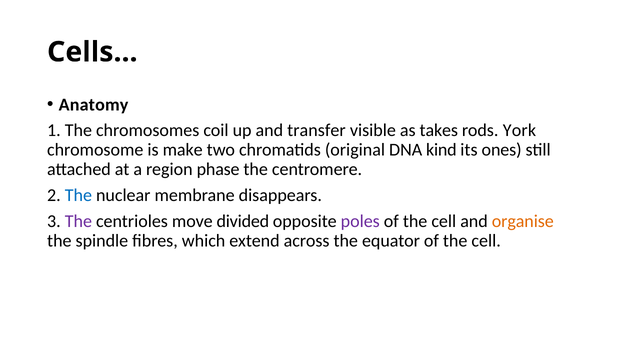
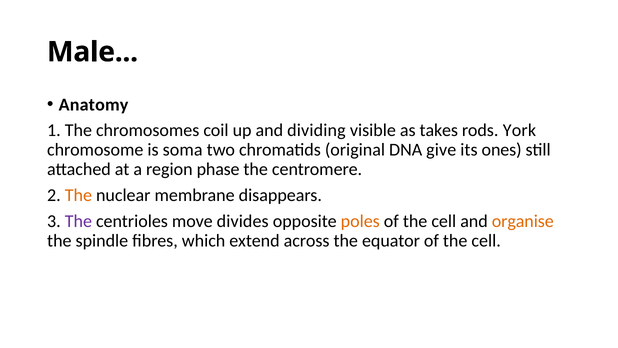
Cells: Cells -> Male (92, 52)
transfer: transfer -> dividing (316, 130)
make: make -> soma (183, 150)
kind: kind -> give (441, 150)
The colour: blue -> orange (78, 195)
divided: divided -> divides (243, 221)
poles colour: purple -> orange (360, 221)
